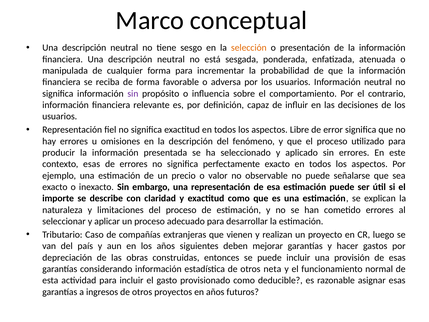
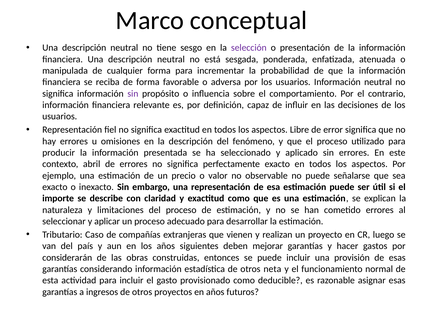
selección colour: orange -> purple (249, 48)
contexto esas: esas -> abril (92, 164)
depreciación: depreciación -> considerarán (67, 257)
